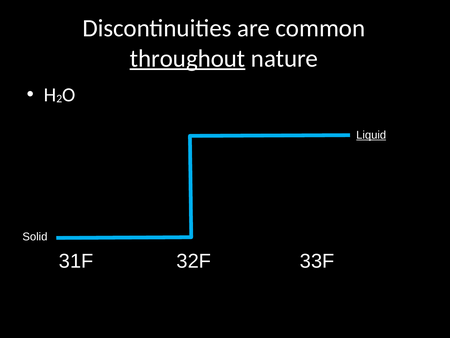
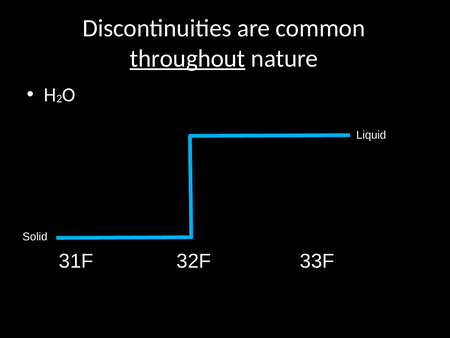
Liquid underline: present -> none (371, 135)
